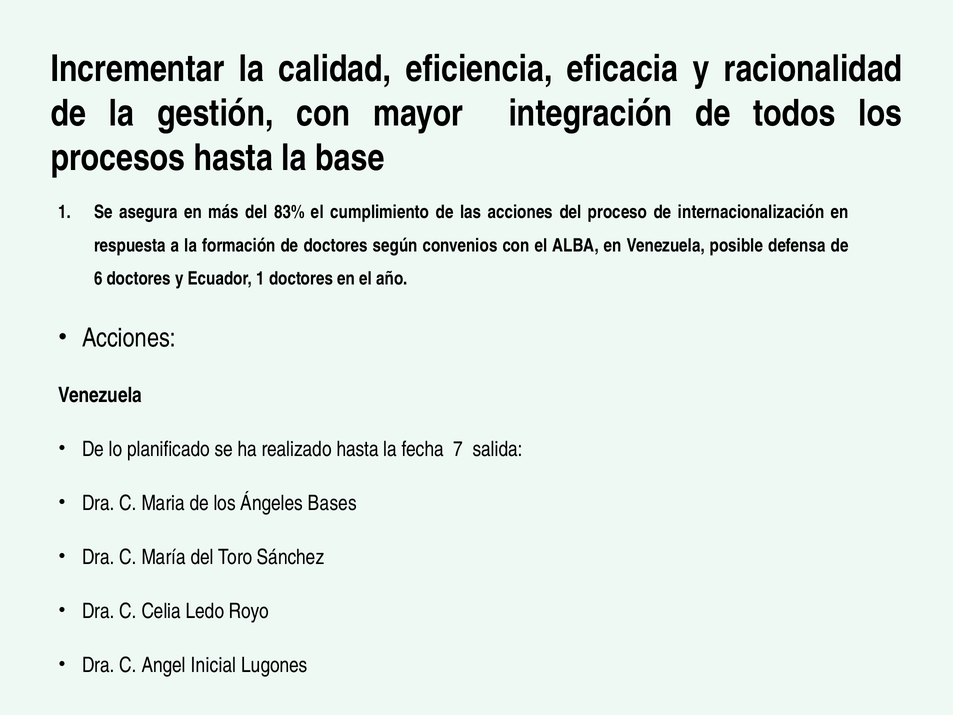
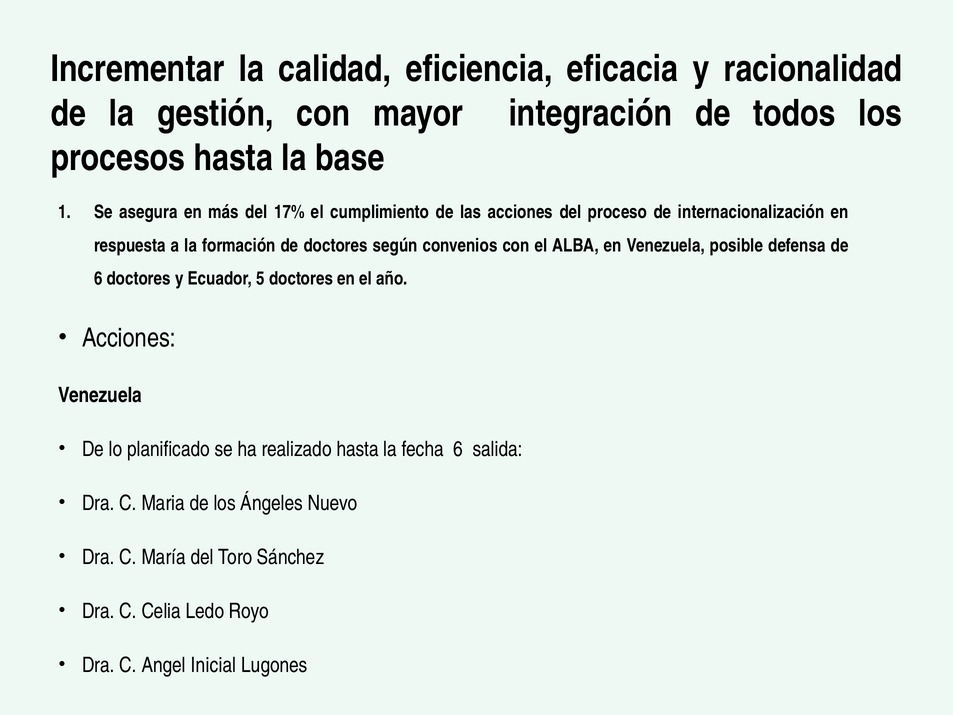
83%: 83% -> 17% (289, 212)
Ecuador 1: 1 -> 5 (261, 279)
fecha 7: 7 -> 6 (458, 449)
Bases: Bases -> Nuevo (333, 503)
